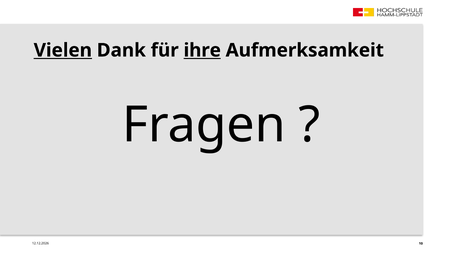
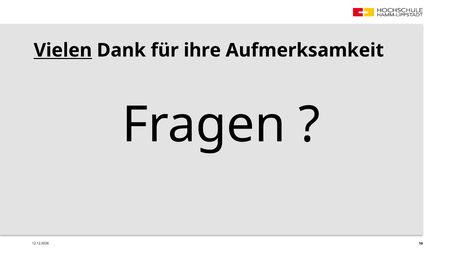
ihre underline: present -> none (202, 50)
